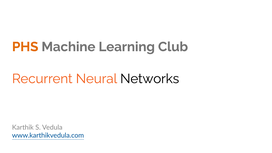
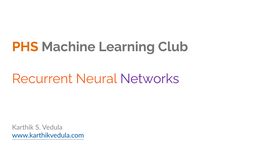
Networks colour: black -> purple (150, 79)
